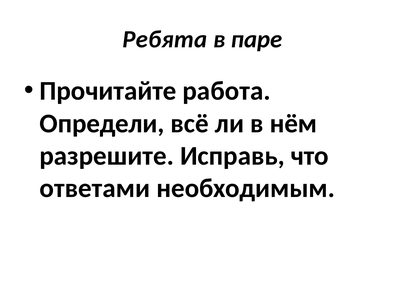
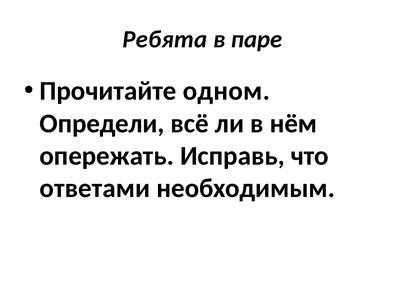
работа: работа -> одном (226, 91)
разрешите: разрешите -> опережать (107, 156)
